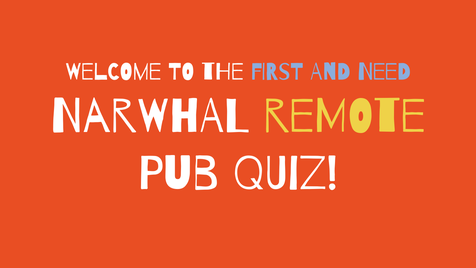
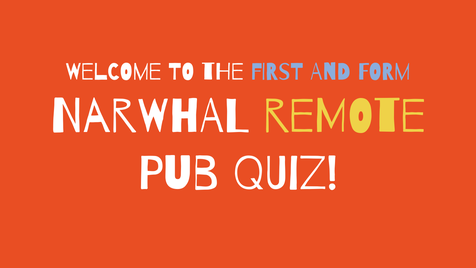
Need: Need -> Form (384, 72)
